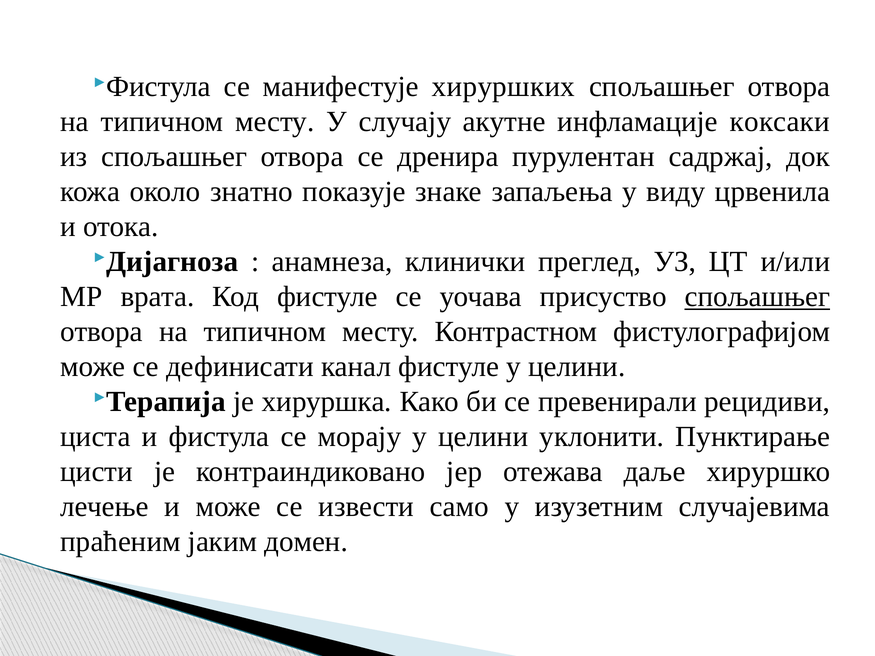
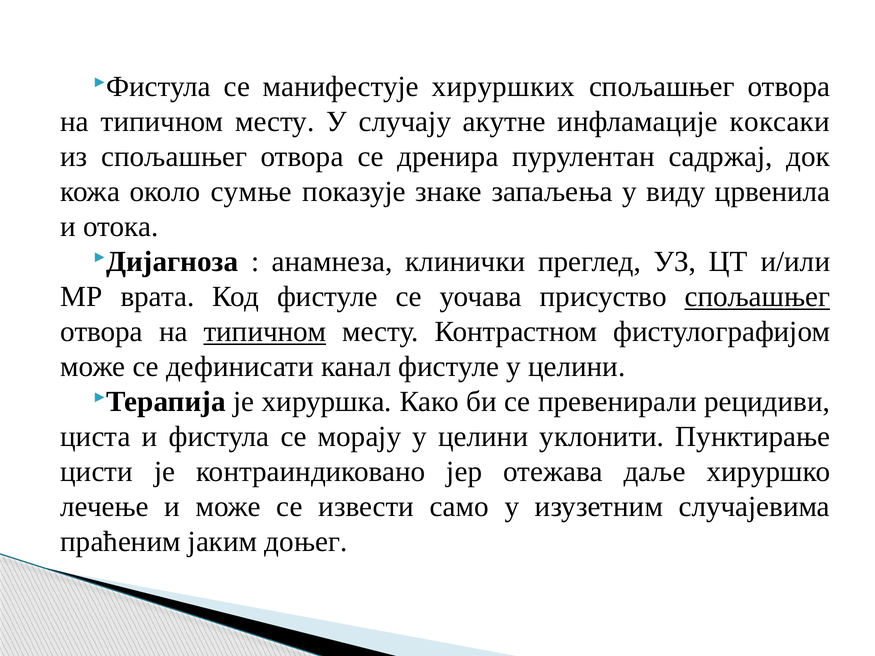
знатно: знатно -> сумње (251, 192)
типичном underline: none -> present (265, 332)
домен: домен -> доњег (306, 542)
